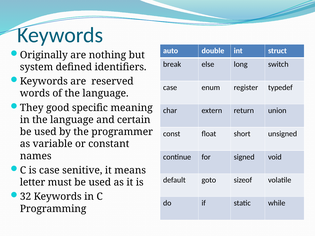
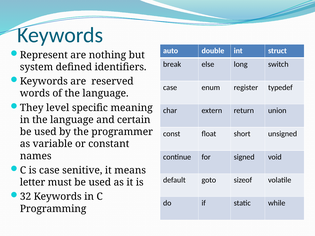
Originally: Originally -> Represent (44, 55)
good: good -> level (58, 108)
